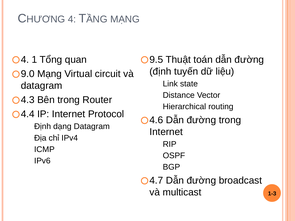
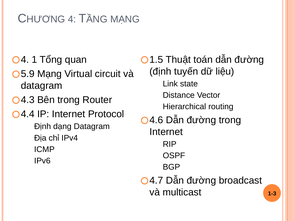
9.5: 9.5 -> 1.5 (156, 60)
9.0: 9.0 -> 5.9 (28, 74)
